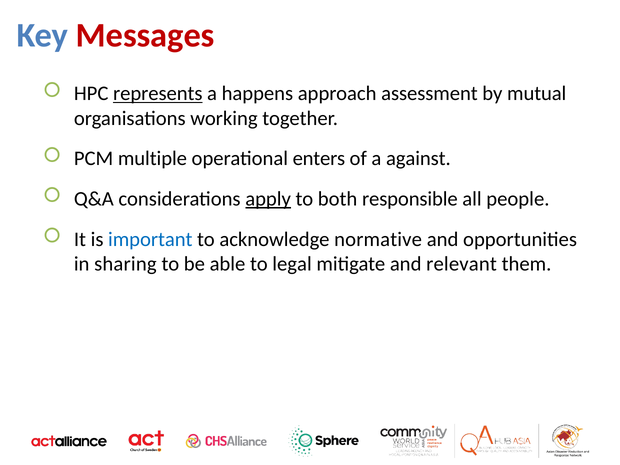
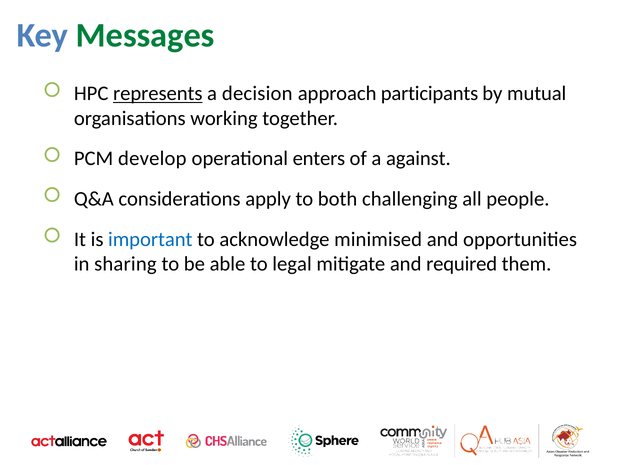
Messages colour: red -> green (145, 36)
happens: happens -> decision (257, 94)
assessment: assessment -> participants (430, 94)
multiple: multiple -> develop (152, 159)
apply underline: present -> none (268, 199)
responsible: responsible -> challenging (410, 199)
normative: normative -> minimised (378, 239)
relevant: relevant -> required (462, 264)
